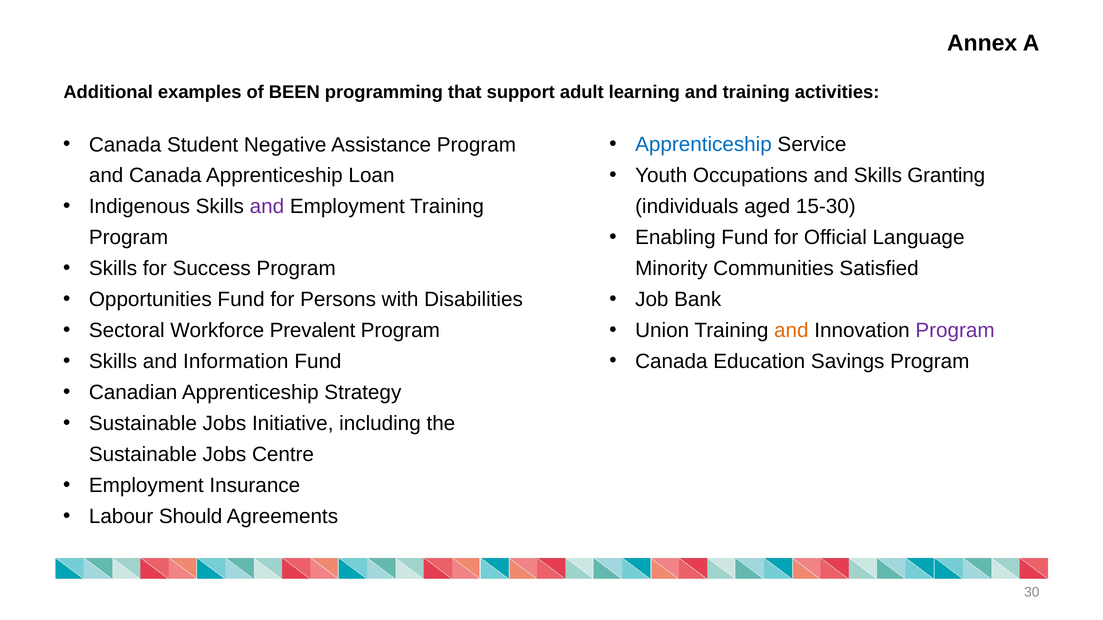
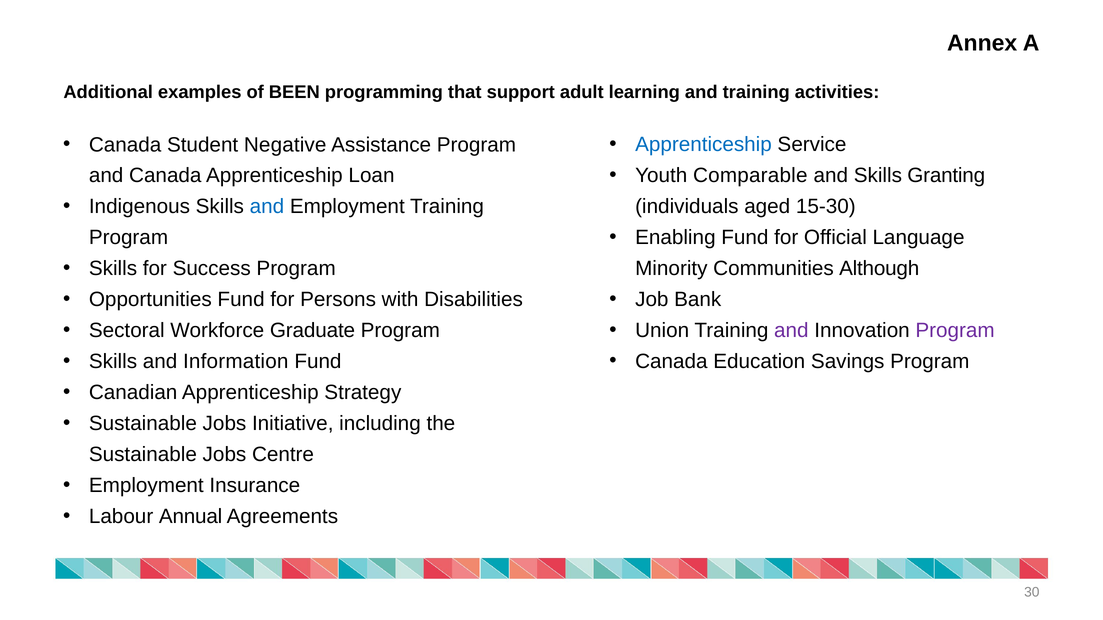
Occupations: Occupations -> Comparable (750, 175)
and colour: purple -> blue (267, 207)
Satisfied: Satisfied -> Although (879, 269)
and colour: orange -> purple (791, 331)
Prevalent: Prevalent -> Graduate (313, 331)
Should: Should -> Annual (191, 517)
